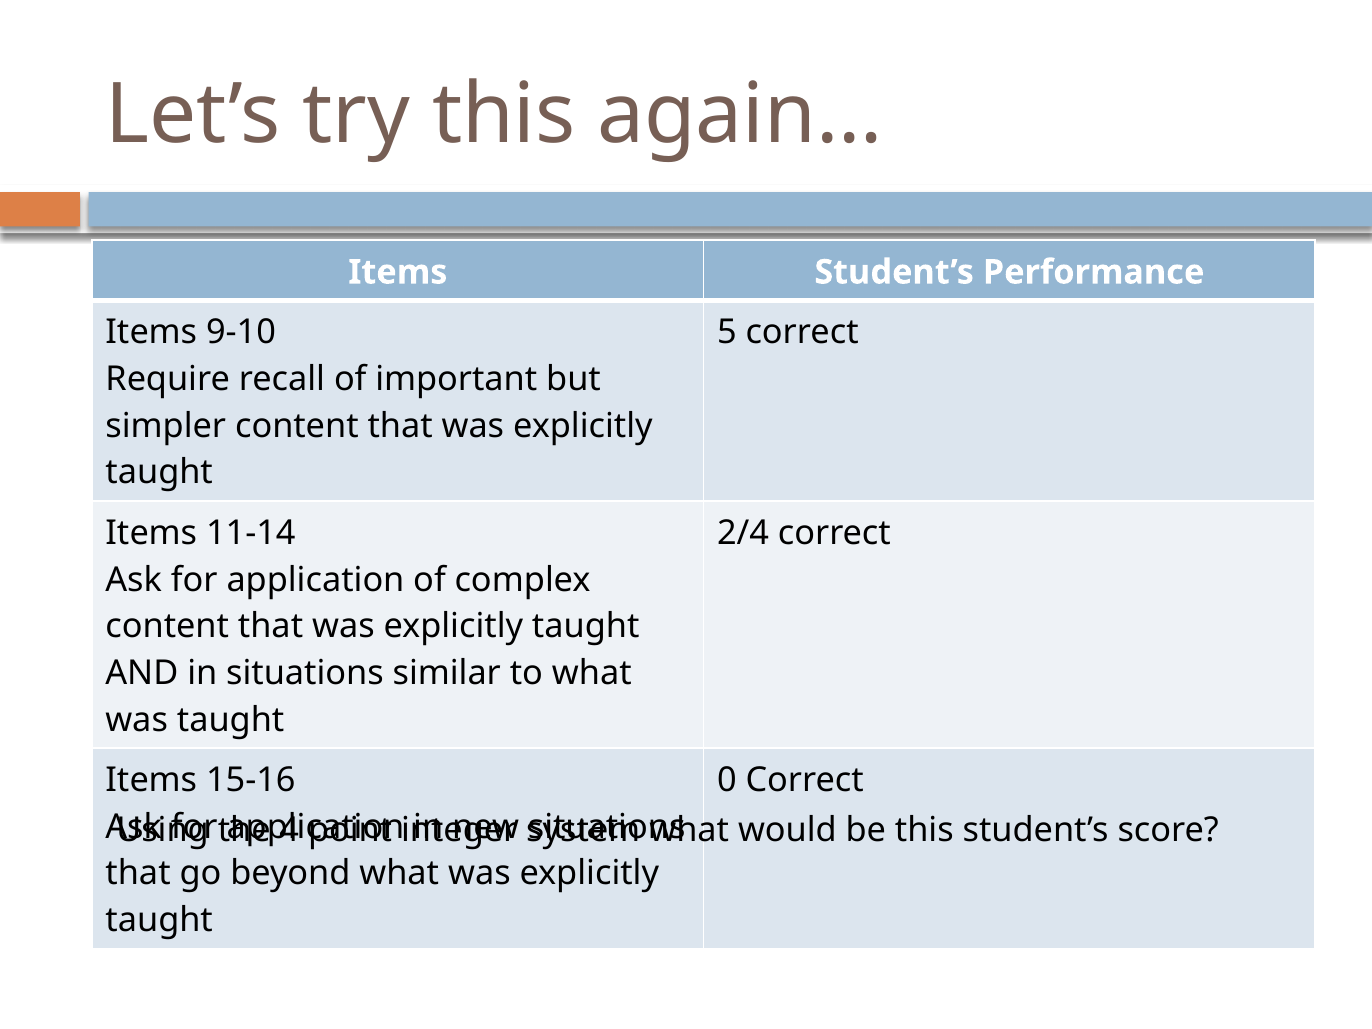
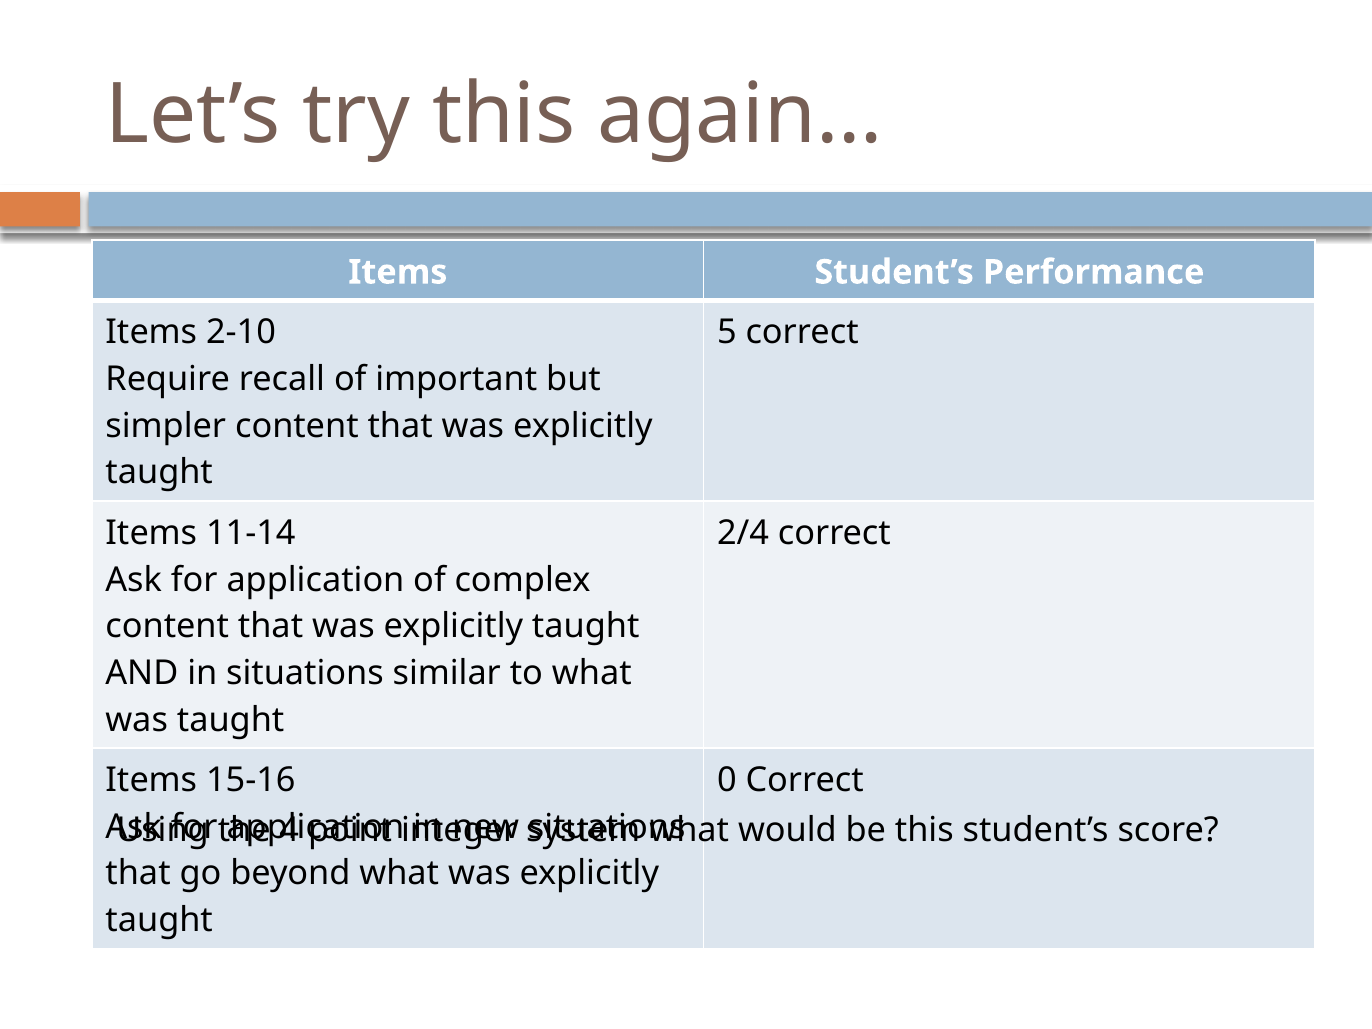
9-10: 9-10 -> 2-10 (241, 333)
